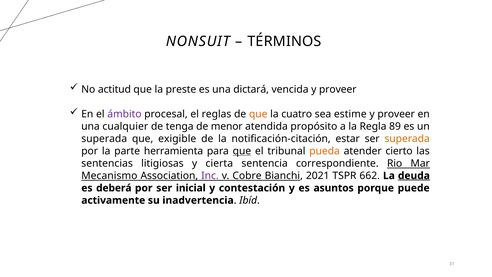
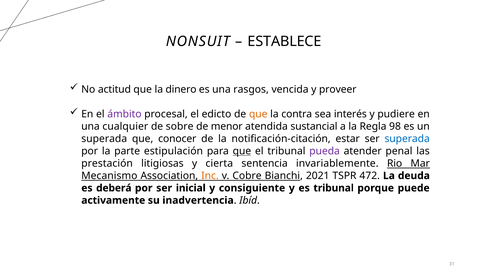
TÉRMINOS: TÉRMINOS -> ESTABLECE (285, 41)
preste: preste -> dinero (181, 89)
dictará: dictará -> rasgos (251, 89)
reglas: reglas -> edicto (216, 114)
cuatro: cuatro -> contra (297, 114)
estime: estime -> interés (350, 114)
proveer: proveer -> pudiere (396, 114)
tenga: tenga -> sobre (180, 126)
propósito: propósito -> sustancial (314, 126)
89: 89 -> 98 (395, 126)
exigible: exigible -> conocer (177, 139)
superada colour: orange -> blue (407, 139)
herramienta: herramienta -> estipulación (173, 151)
pueda colour: orange -> purple (325, 151)
cierto: cierto -> penal (399, 151)
sentencias: sentencias -> prestación (107, 163)
correspondiente: correspondiente -> invariablemente (337, 163)
Inc colour: purple -> orange (210, 176)
662: 662 -> 472 (370, 176)
deuda underline: present -> none (414, 176)
contestación: contestación -> consiguiente (252, 188)
es asuntos: asuntos -> tribunal (334, 188)
